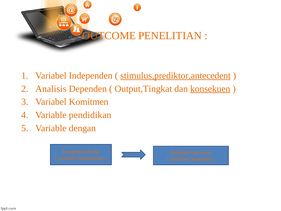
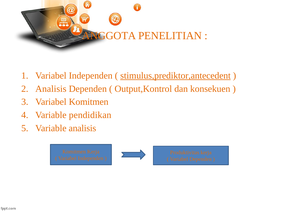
OUTCOME: OUTCOME -> ANGGOTA (109, 36)
Output,Tingkat: Output,Tingkat -> Output,Kontrol (143, 89)
konsekuen underline: present -> none (210, 89)
Variable dengan: dengan -> analisis (82, 128)
